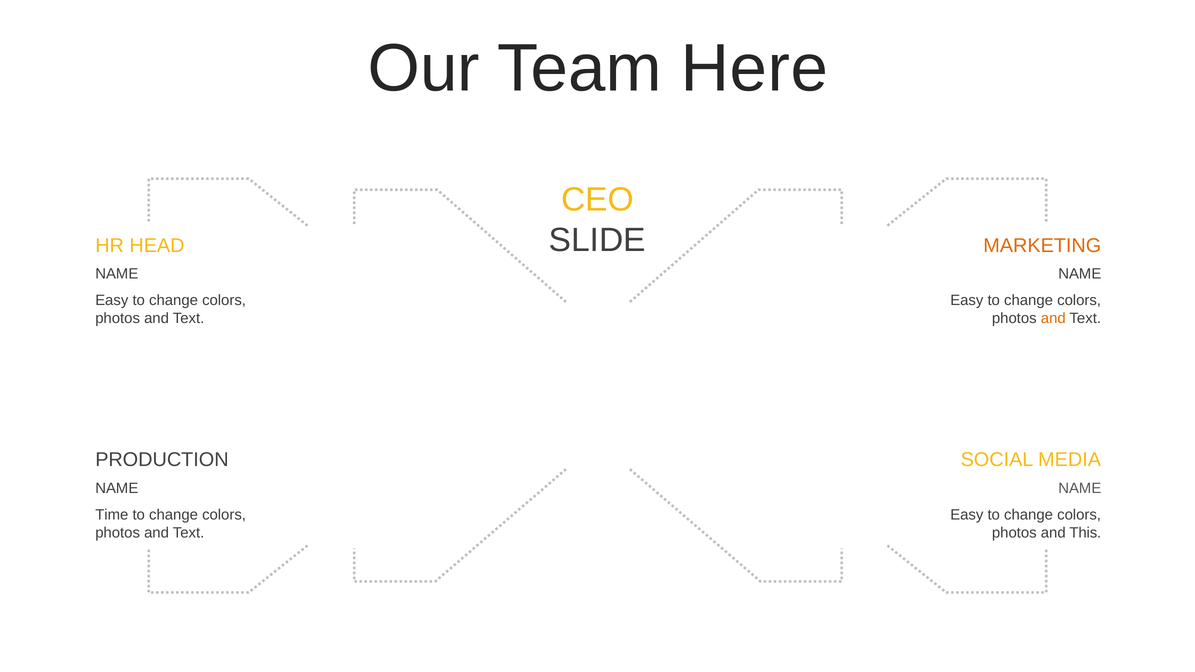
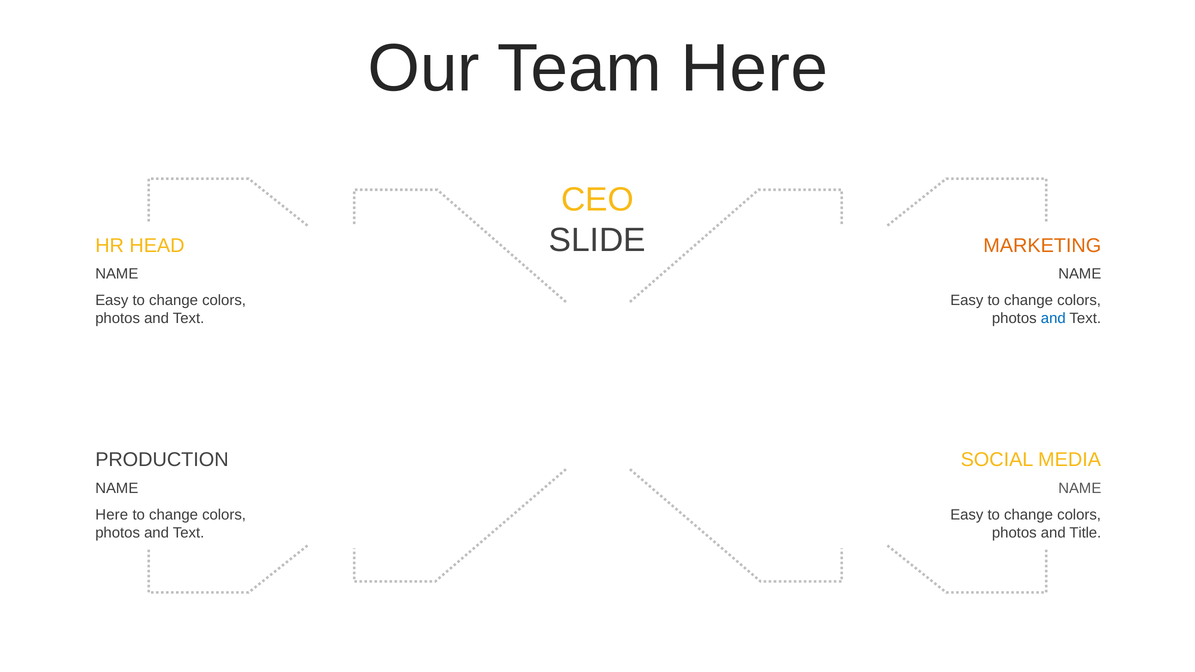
and colour: orange -> blue (1053, 319)
Time: Time -> Here (112, 515)
This: This -> Title (1085, 533)
